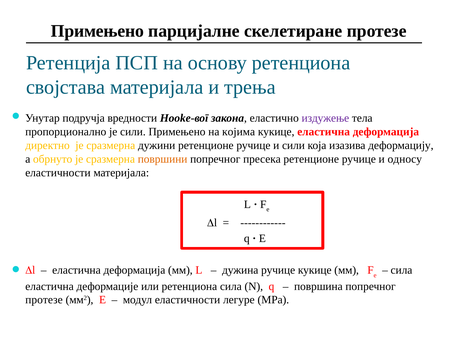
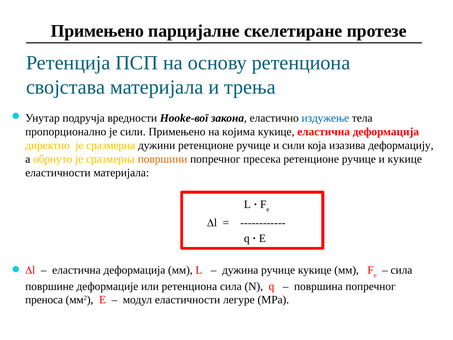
издужење colour: purple -> blue (325, 118)
и односу: односу -> кукице (405, 159)
еластична: еластична -> површине (50, 286)
протезе: протезе -> преноса (44, 300)
